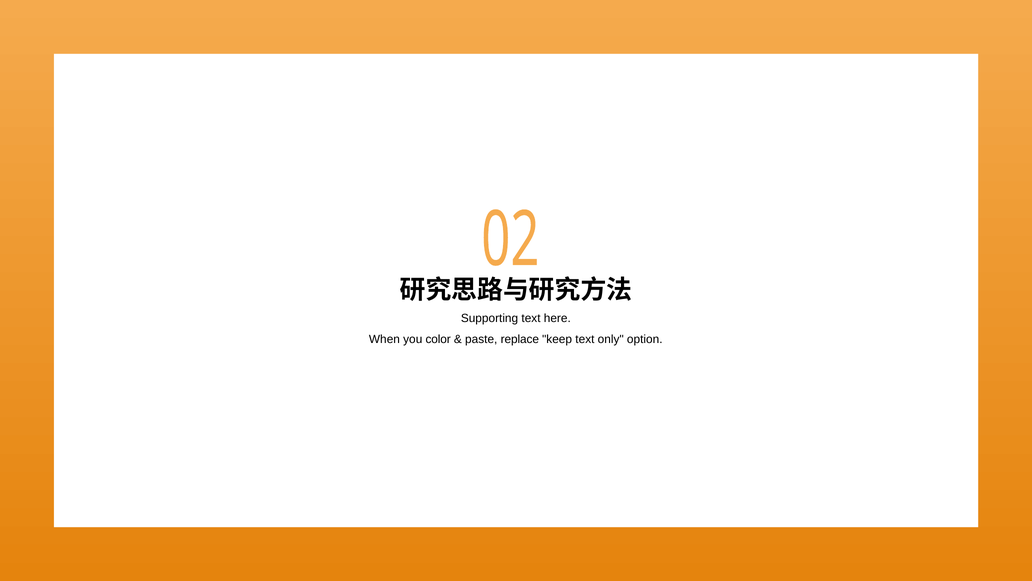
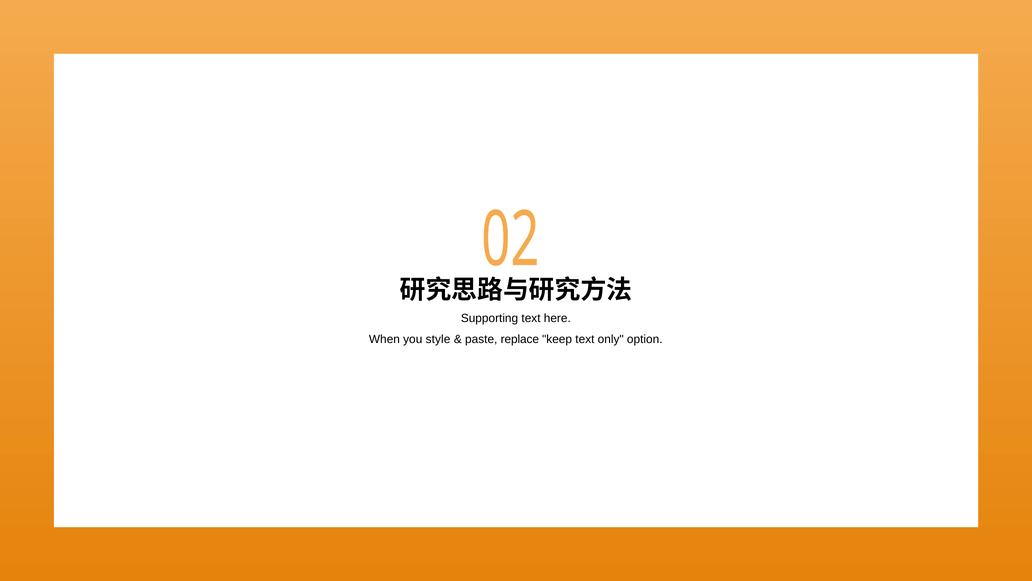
color: color -> style (438, 339)
